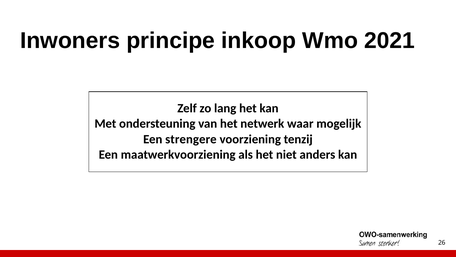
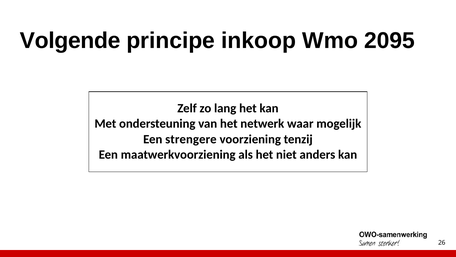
Inwoners: Inwoners -> Volgende (70, 41)
2021: 2021 -> 2095 (390, 41)
